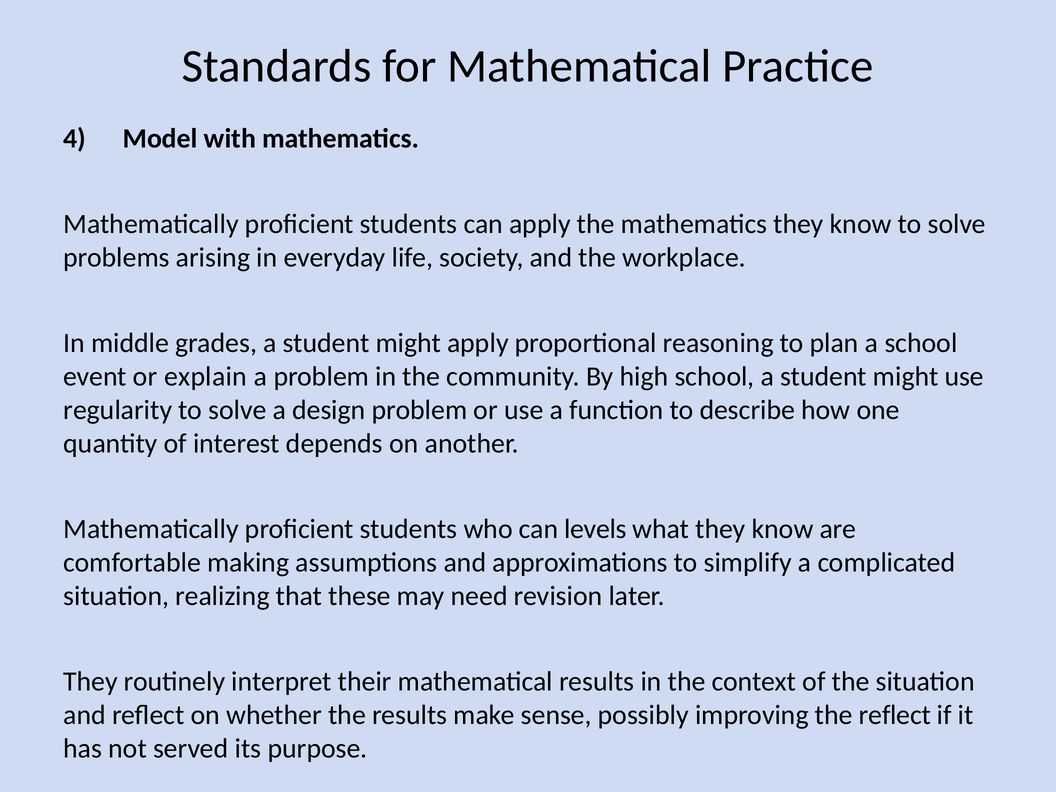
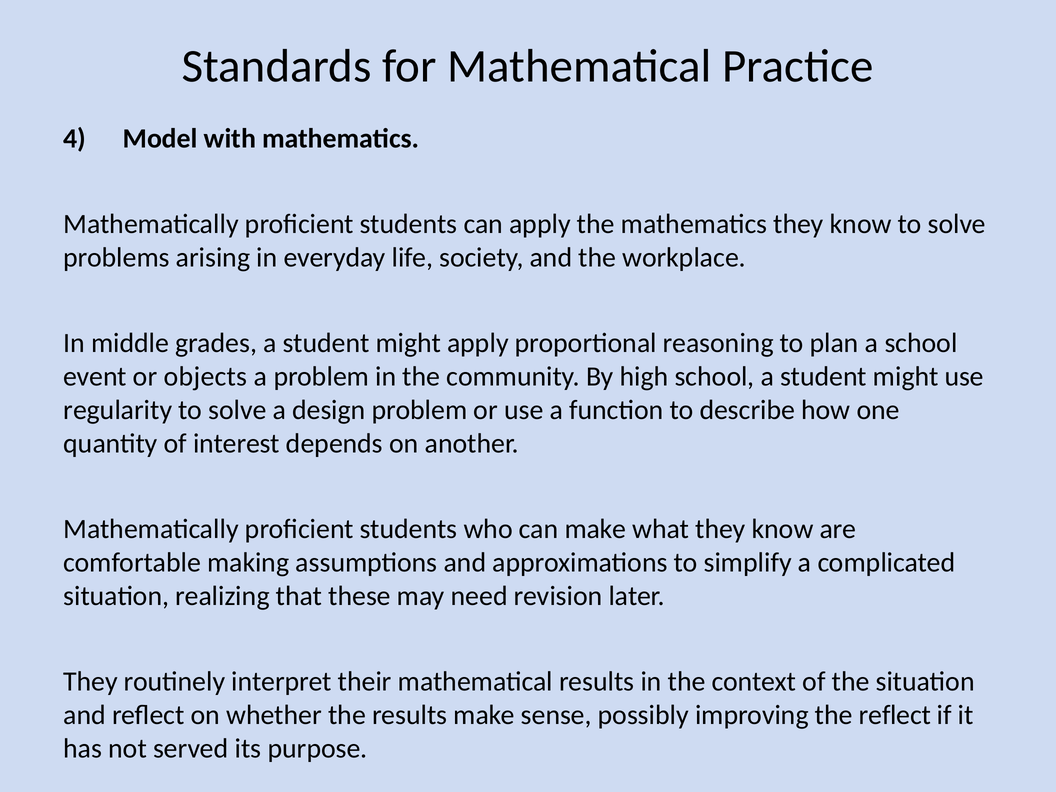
explain: explain -> objects (206, 376)
can levels: levels -> make (595, 529)
